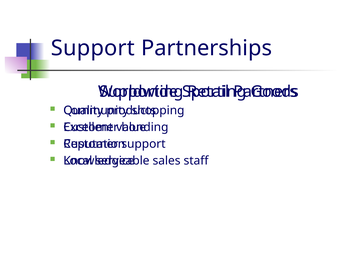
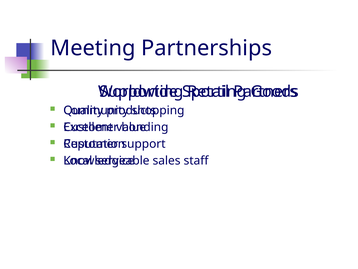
Support: Support -> Meeting (93, 48)
